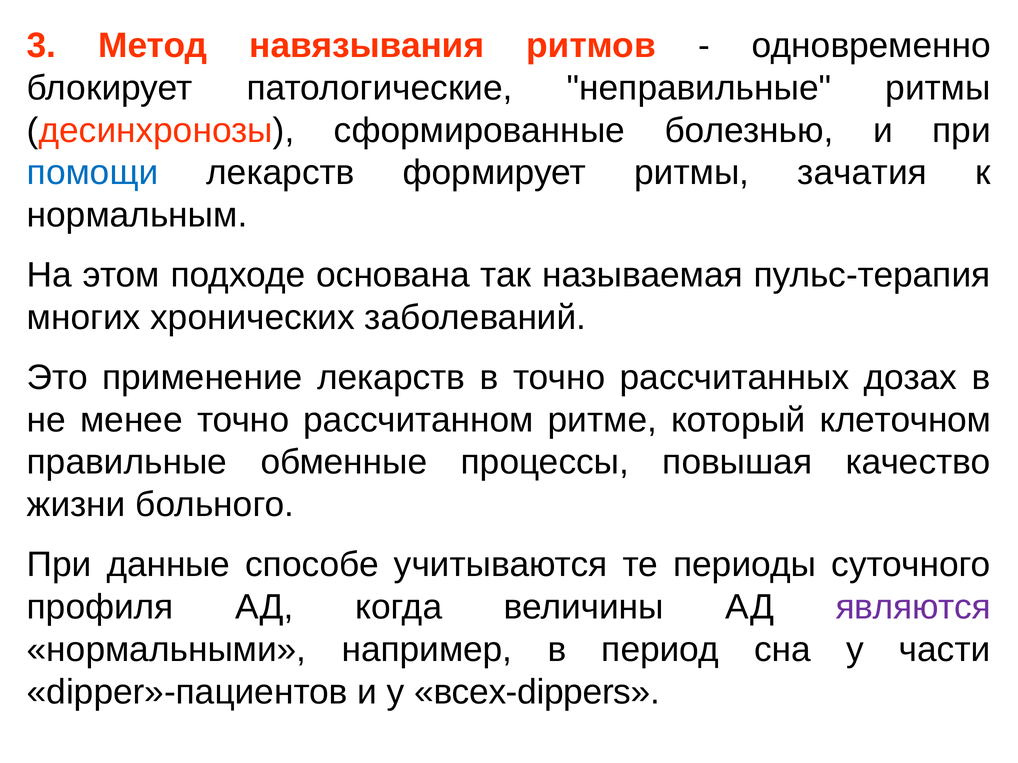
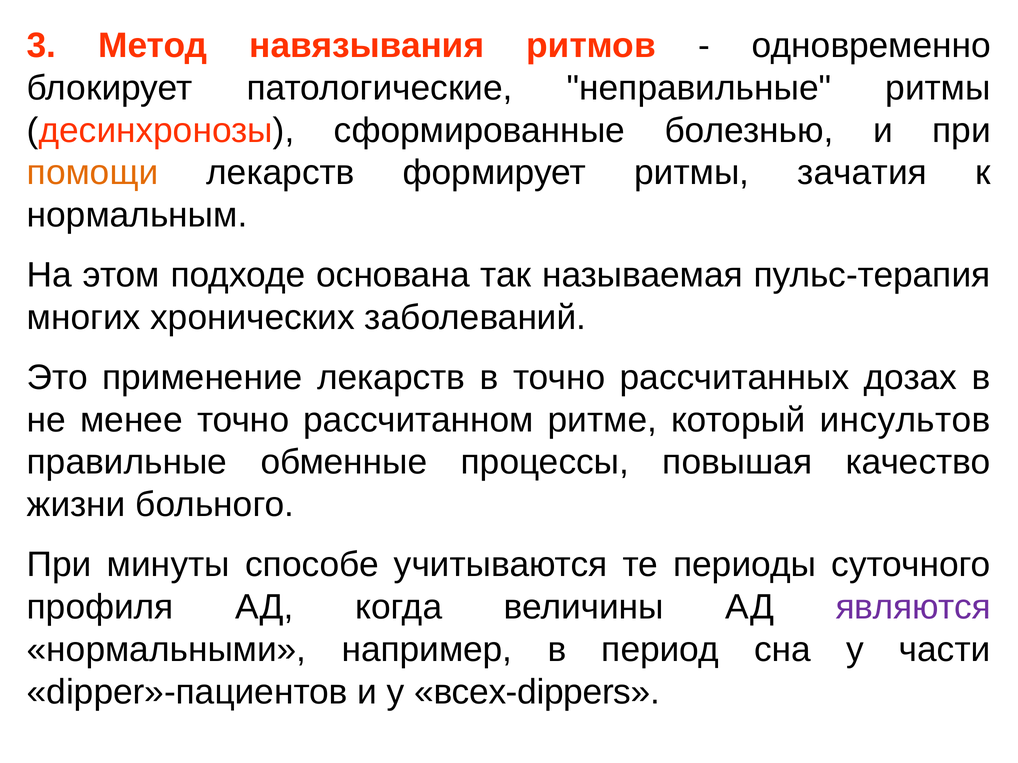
помощи colour: blue -> orange (93, 173)
клеточном: клеточном -> инсультов (905, 420)
данные: данные -> минуты (168, 565)
